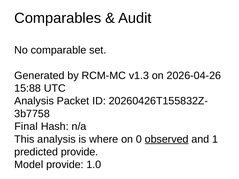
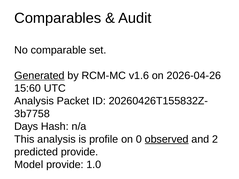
Generated underline: none -> present (39, 76)
v1.3: v1.3 -> v1.6 (139, 76)
15:88: 15:88 -> 15:60 (28, 88)
Final: Final -> Days (26, 127)
where: where -> profile (104, 139)
1: 1 -> 2 (215, 139)
